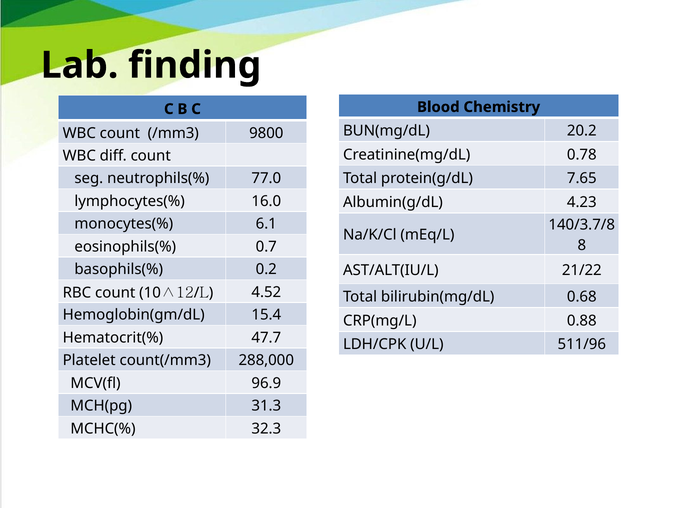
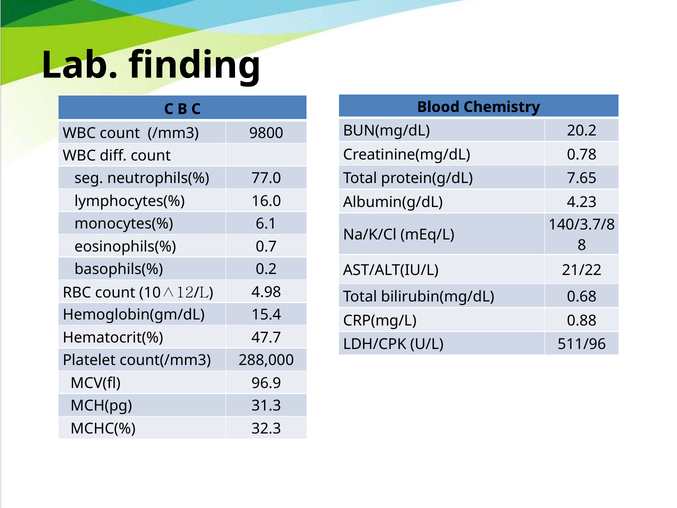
4.52: 4.52 -> 4.98 (266, 292)
